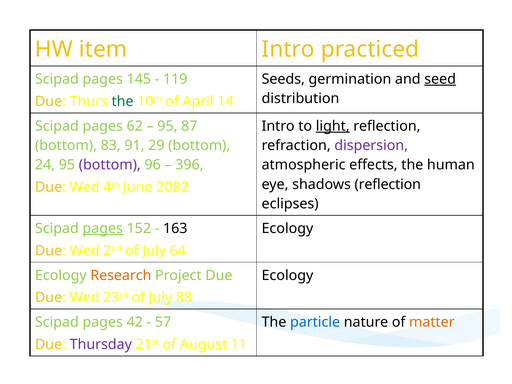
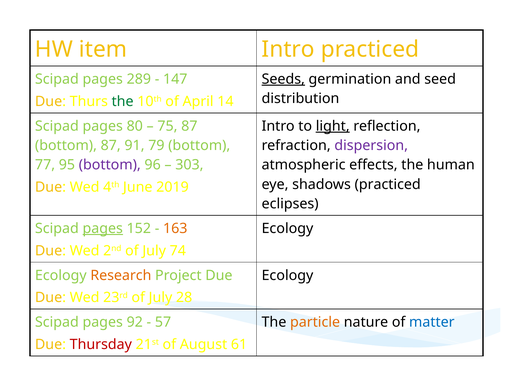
145: 145 -> 289 (139, 79)
119: 119 -> 147 (175, 79)
Seeds underline: none -> present (283, 79)
seed underline: present -> none (440, 79)
62: 62 -> 80 (135, 126)
95: 95 -> 75 (167, 126)
bottom 83: 83 -> 87 (111, 145)
29: 29 -> 79 (156, 145)
24: 24 -> 77 (45, 165)
396: 396 -> 303 (189, 165)
shadows reflection: reflection -> practiced (388, 184)
2082: 2082 -> 2019 (173, 187)
163 colour: black -> orange (175, 228)
64: 64 -> 74 (178, 251)
88: 88 -> 28 (184, 298)
42: 42 -> 92 (135, 322)
particle colour: blue -> orange (315, 322)
matter colour: orange -> blue (432, 322)
Thursday colour: purple -> red (101, 344)
11: 11 -> 61 (239, 344)
